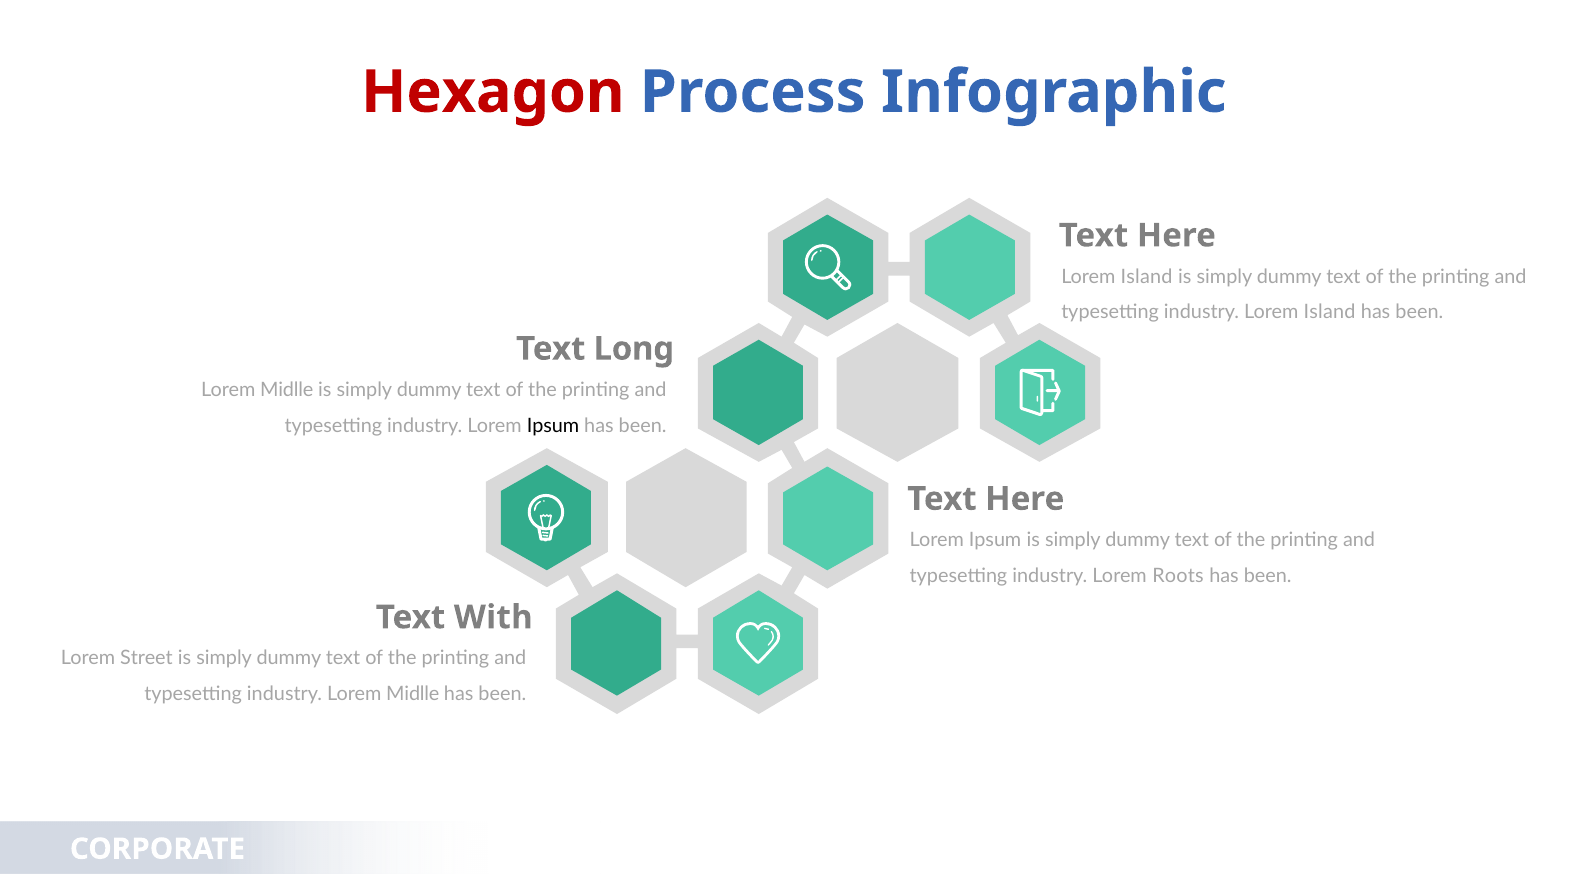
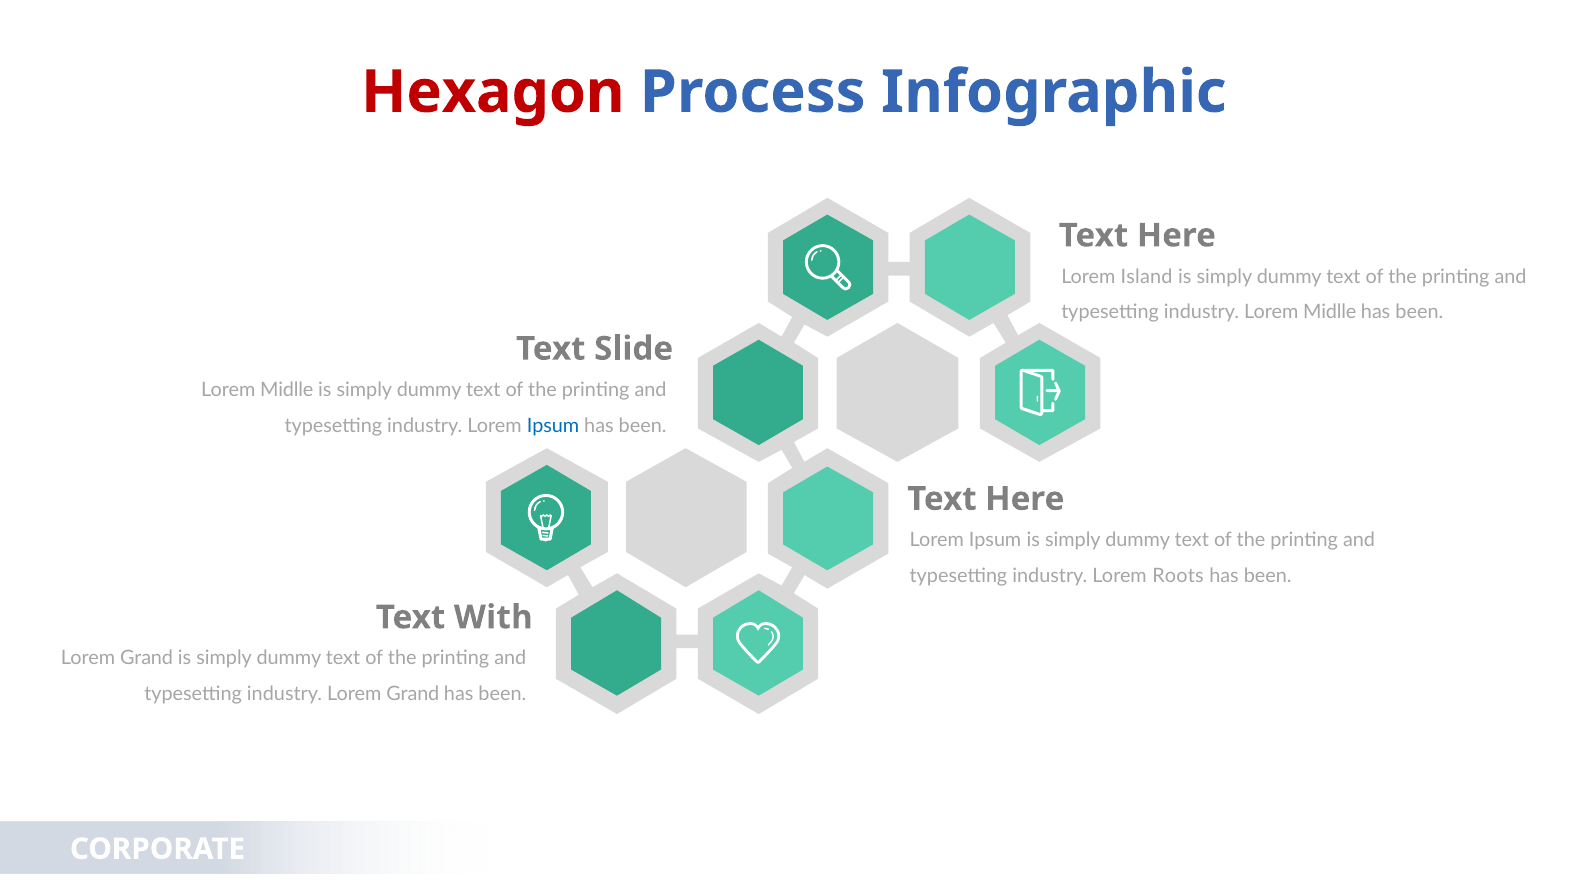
industry Lorem Island: Island -> Midlle (1330, 312)
Long: Long -> Slide (634, 349)
Ipsum colour: black -> blue (553, 426)
Street: Street -> Grand (146, 659)
industry Lorem Midlle: Midlle -> Grand (413, 694)
